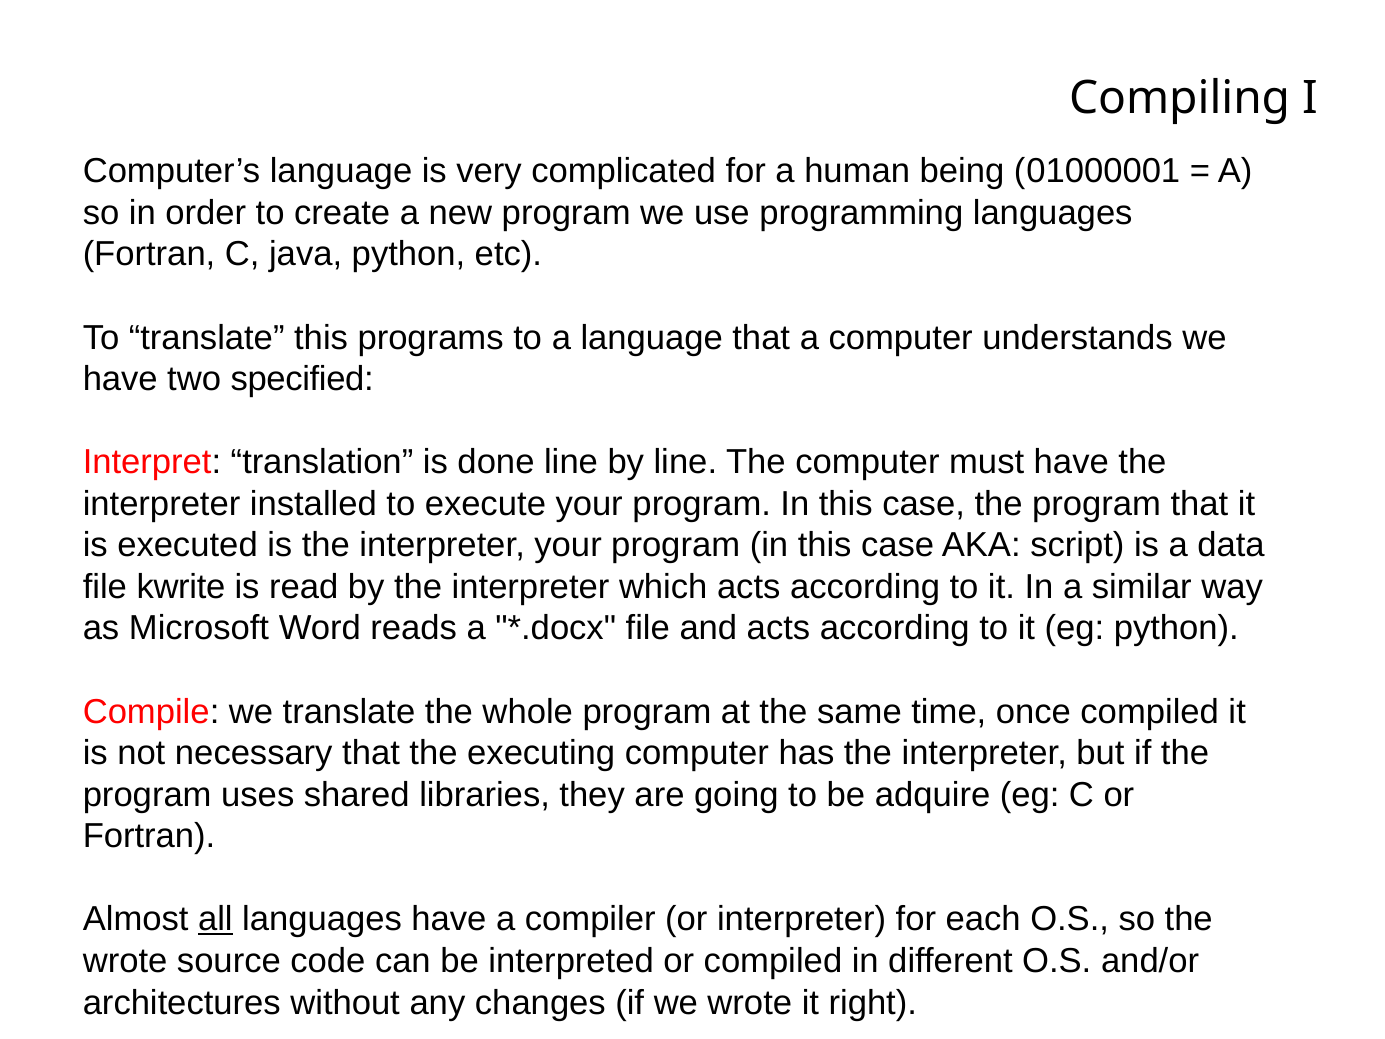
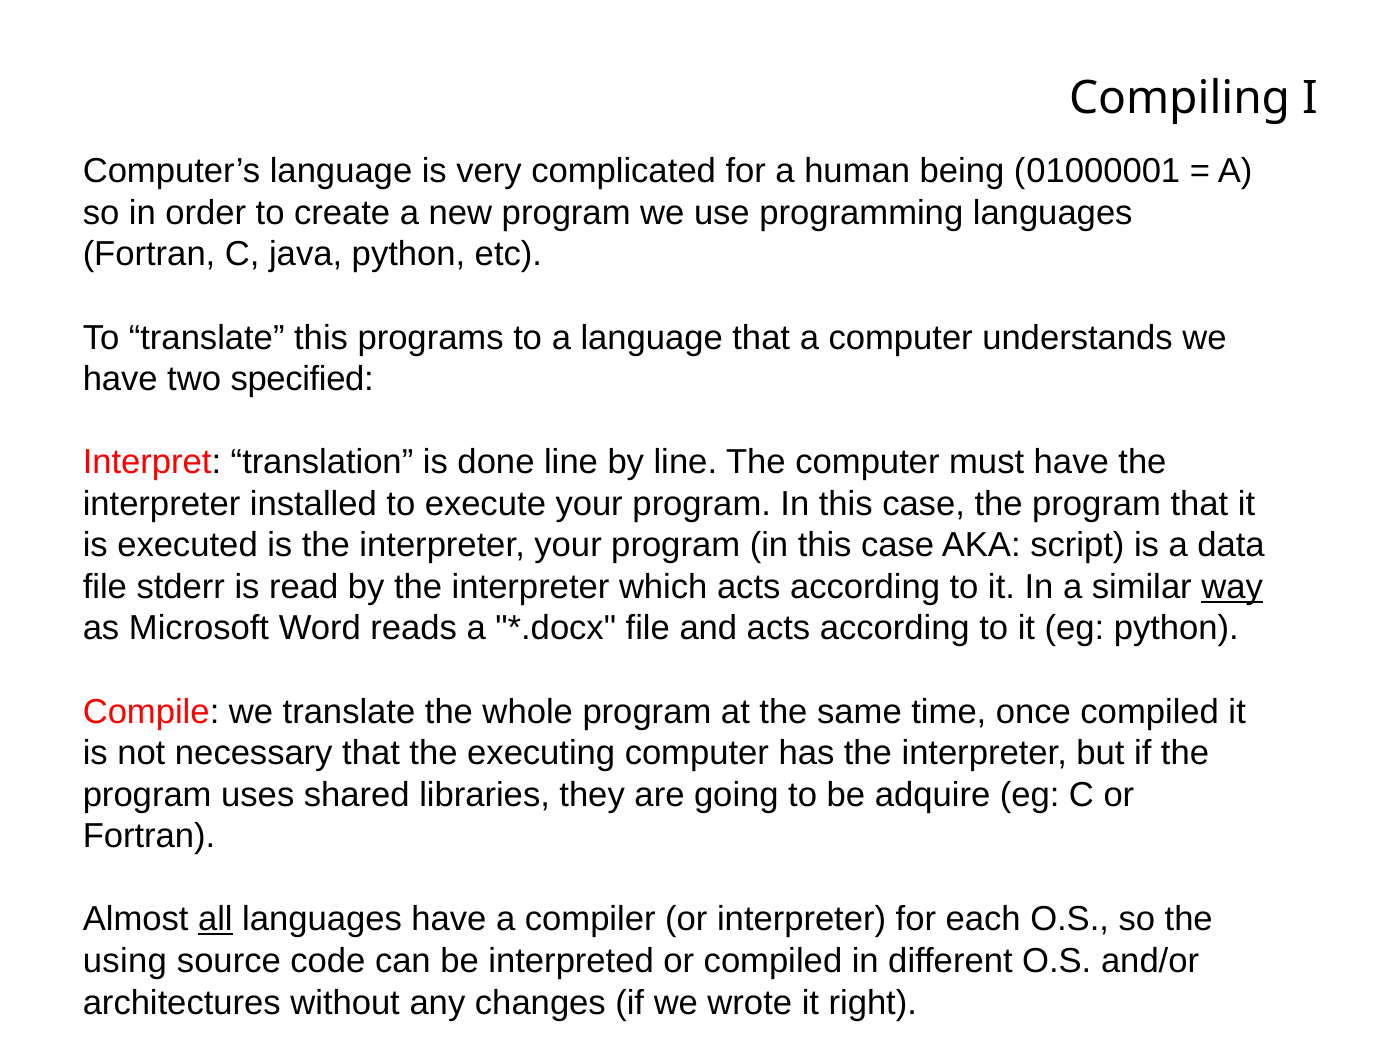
kwrite: kwrite -> stderr (181, 587)
way underline: none -> present (1232, 587)
wrote: wrote -> using (125, 961)
